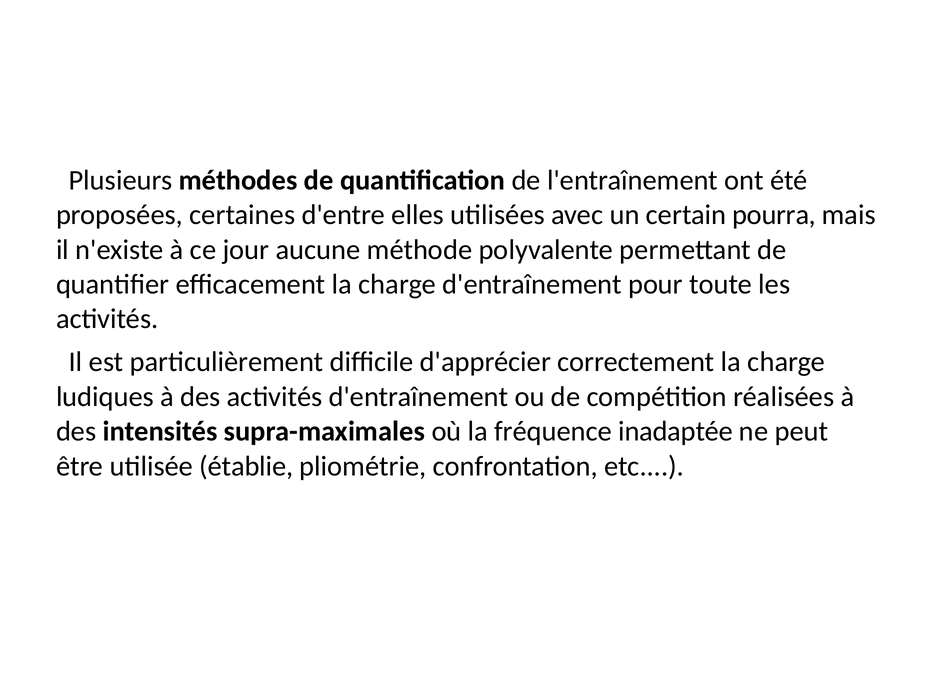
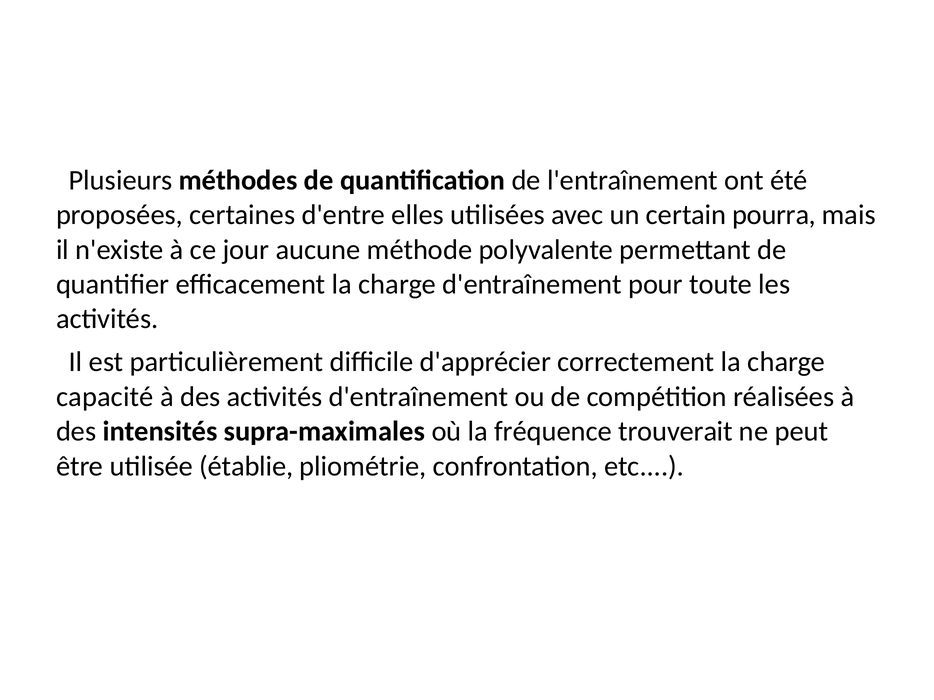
ludiques: ludiques -> capacité (105, 397)
inadaptée: inadaptée -> trouverait (676, 432)
